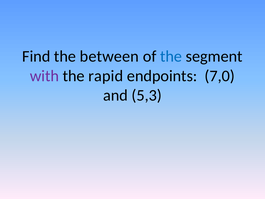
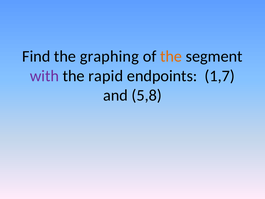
between: between -> graphing (109, 56)
the colour: blue -> orange (171, 56)
7,0: 7,0 -> 1,7 (220, 76)
5,3: 5,3 -> 5,8 (147, 95)
